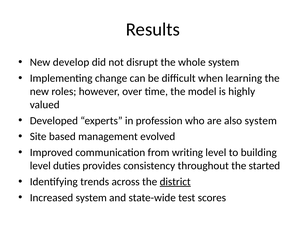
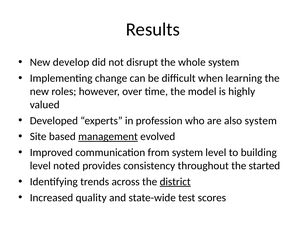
management underline: none -> present (108, 137)
from writing: writing -> system (187, 153)
duties: duties -> noted (67, 166)
Increased system: system -> quality (91, 198)
